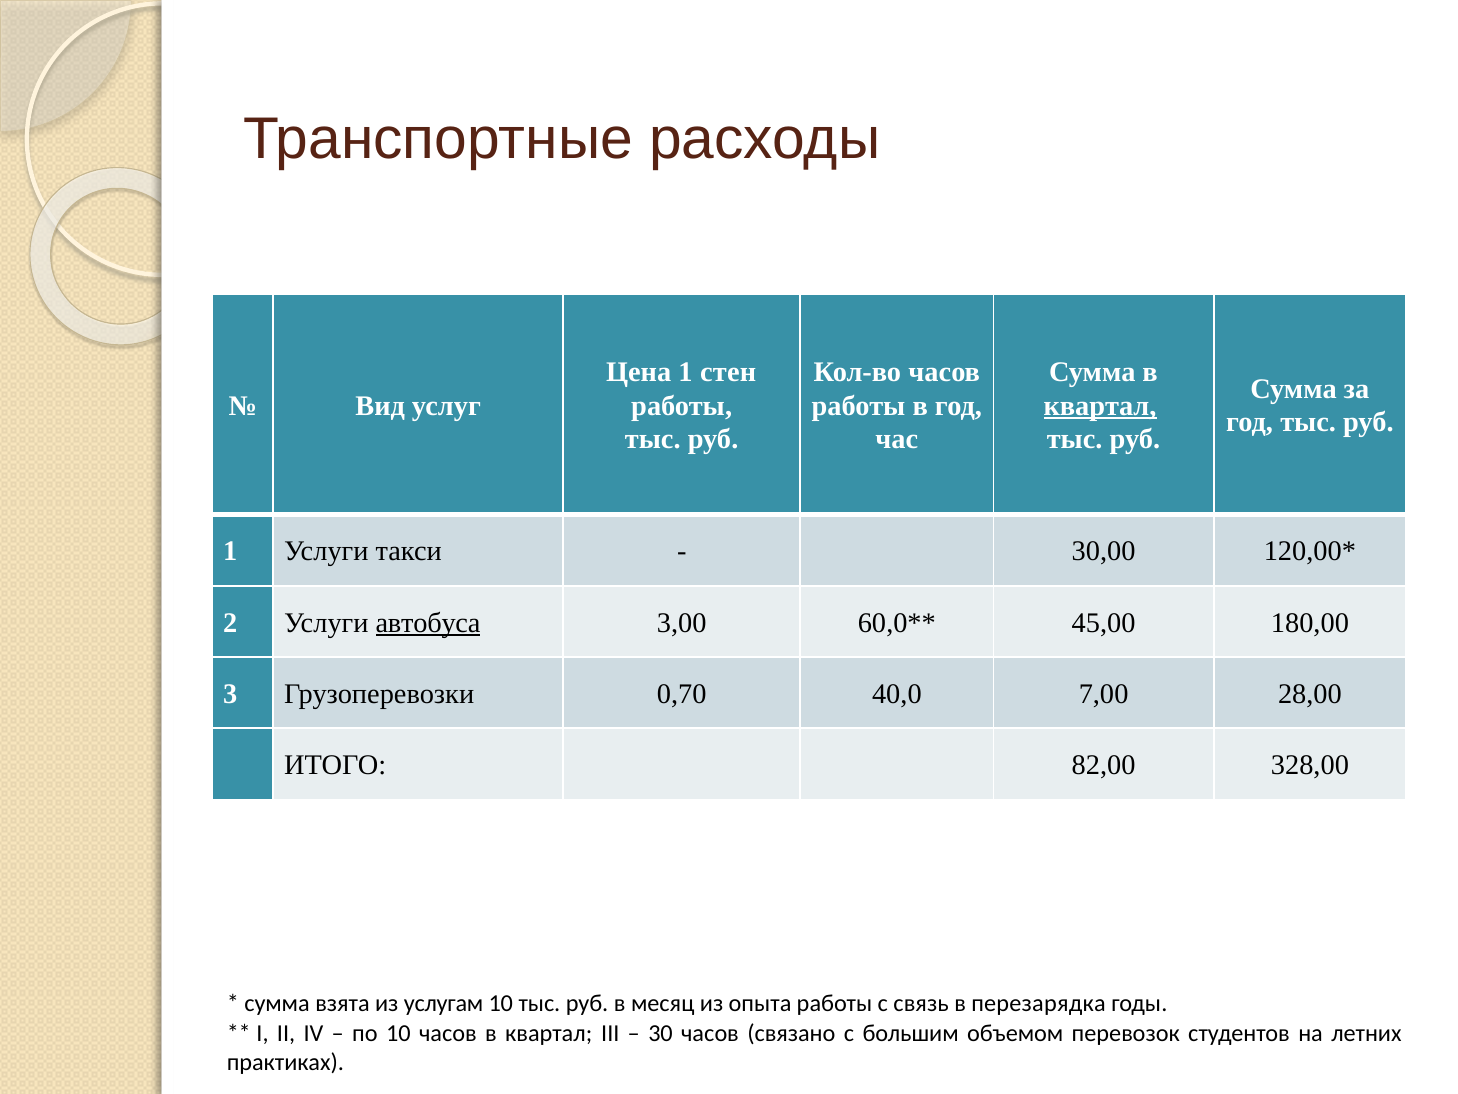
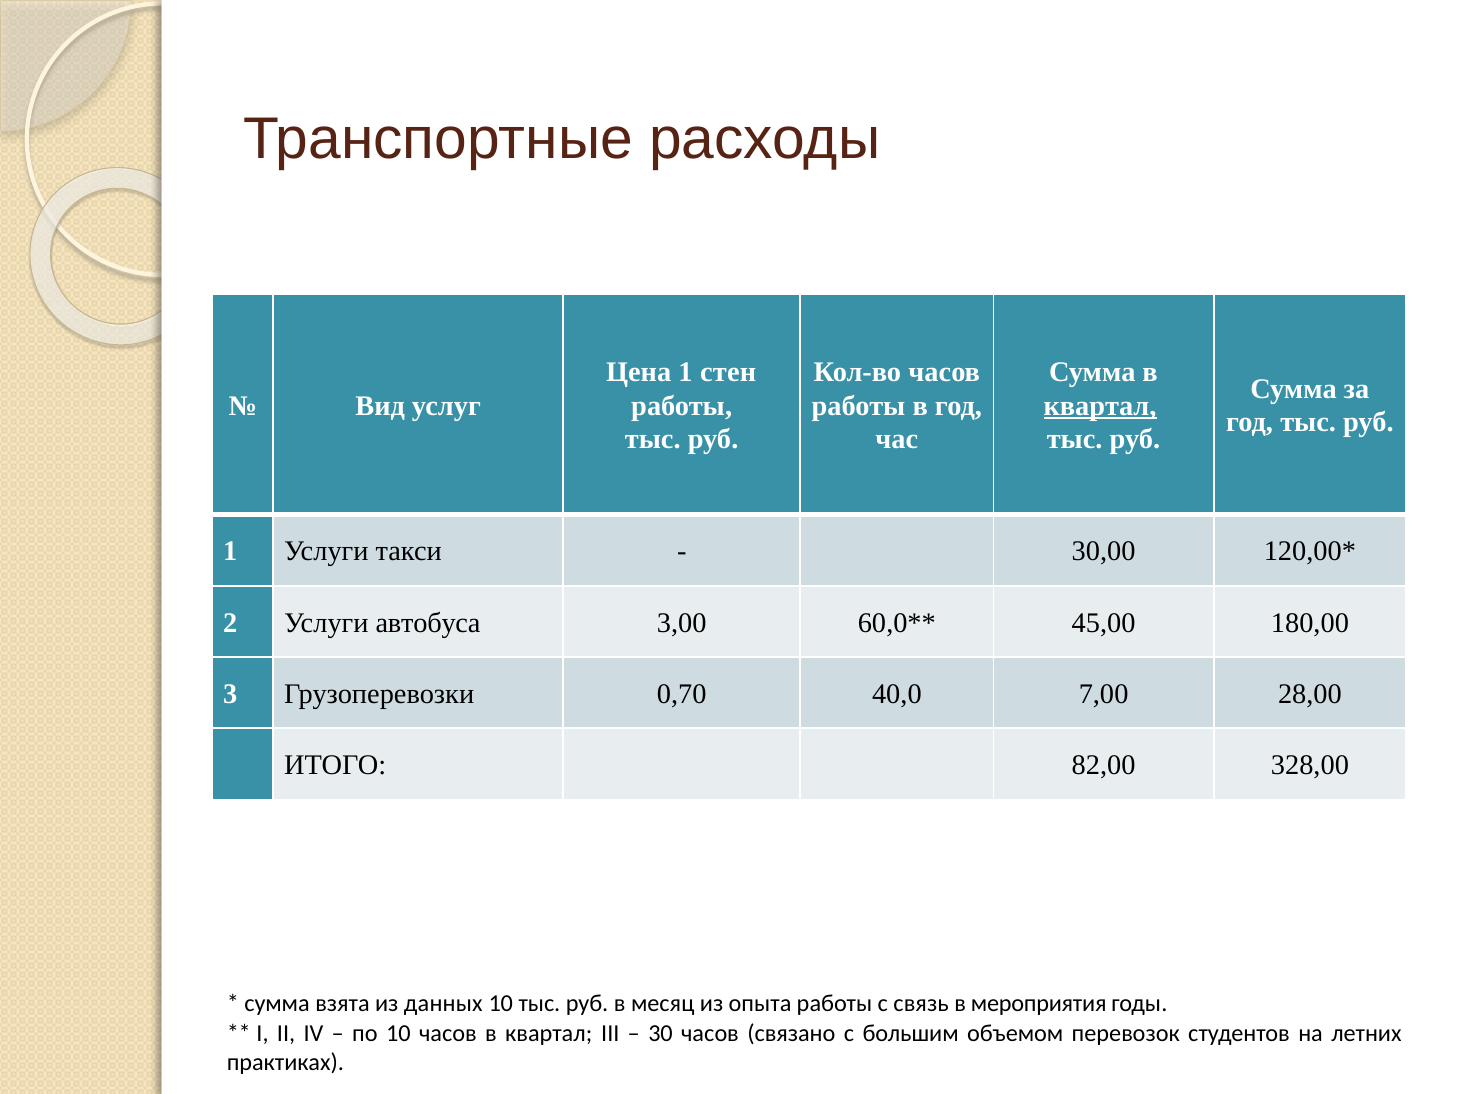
автобуса underline: present -> none (428, 623)
услугам: услугам -> данных (443, 1003)
перезарядка: перезарядка -> мероприятия (1039, 1003)
